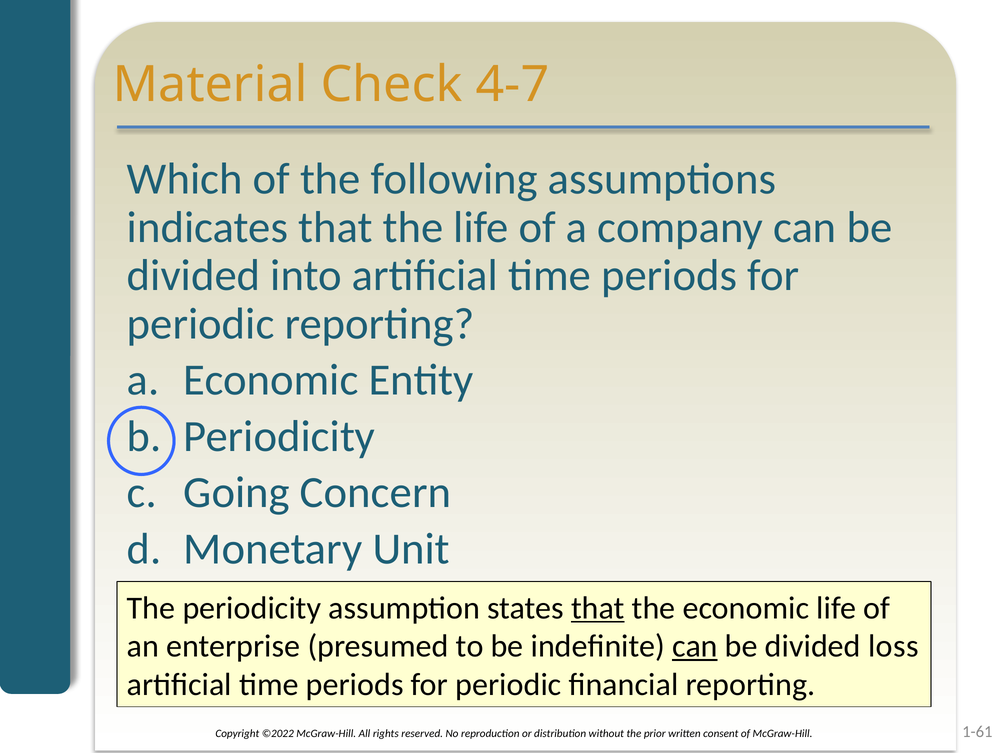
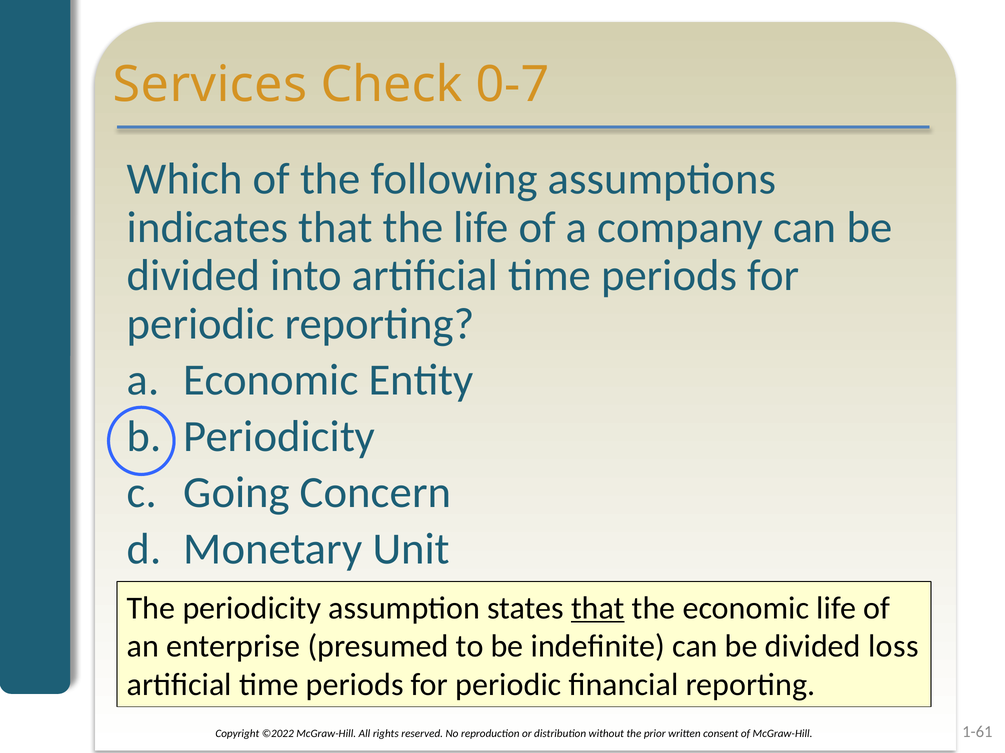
Material: Material -> Services (210, 85)
4-7: 4-7 -> 0-7 (512, 85)
can underline: present -> none (695, 647)
